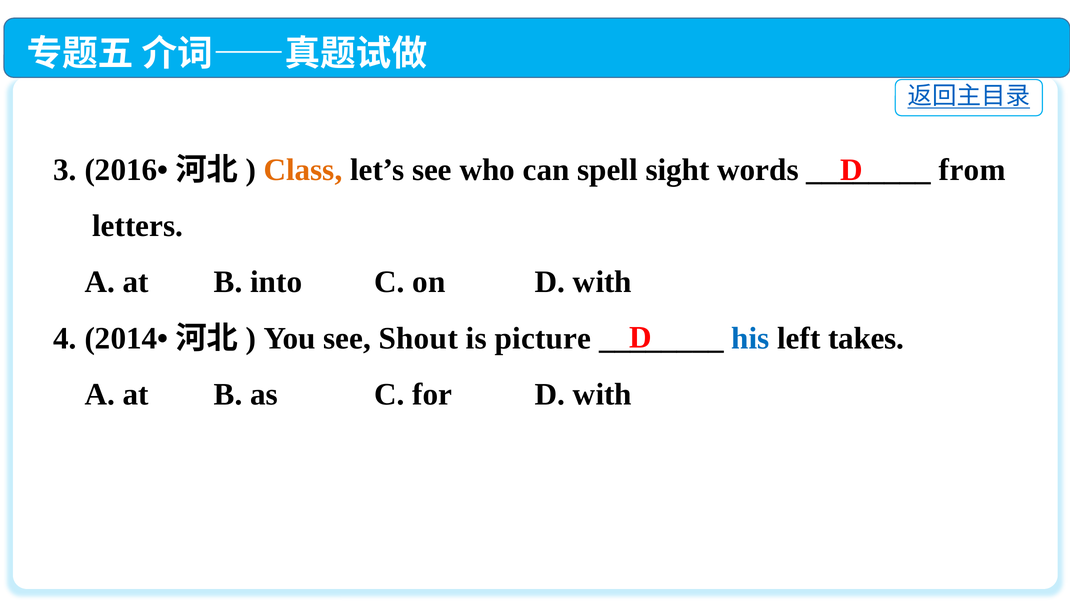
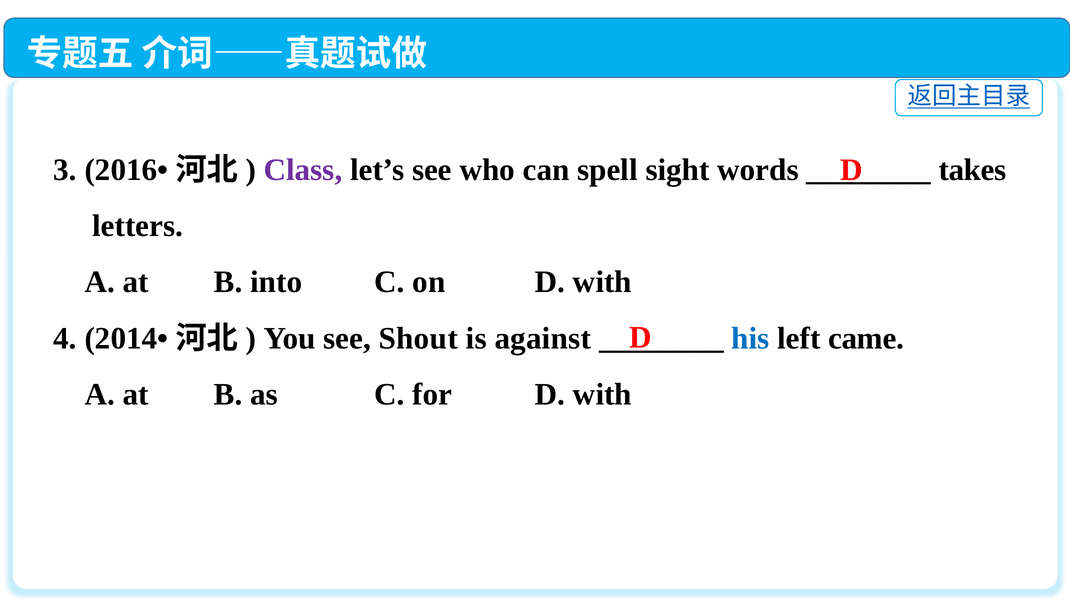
Class colour: orange -> purple (303, 170)
from: from -> takes (973, 170)
picture: picture -> against (543, 338)
takes: takes -> came (866, 338)
